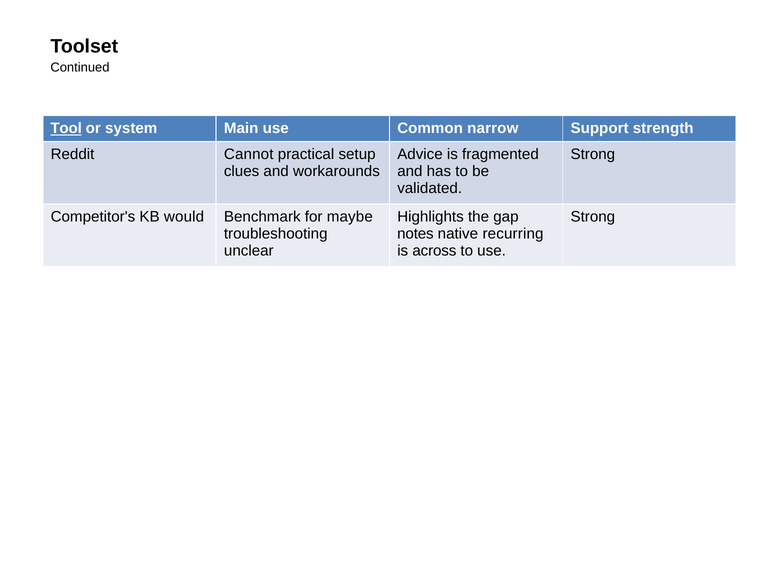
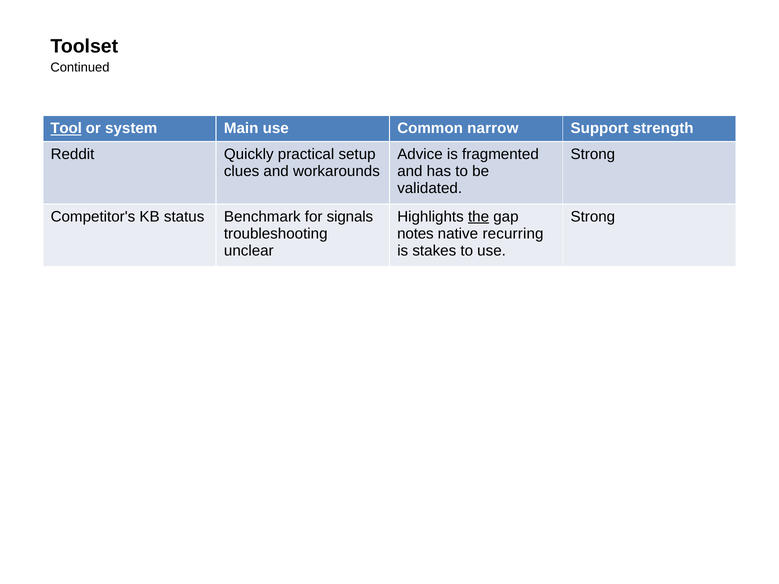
Cannot: Cannot -> Quickly (249, 154)
would: would -> status (184, 217)
maybe: maybe -> signals (350, 217)
the underline: none -> present (479, 217)
across: across -> stakes (434, 251)
